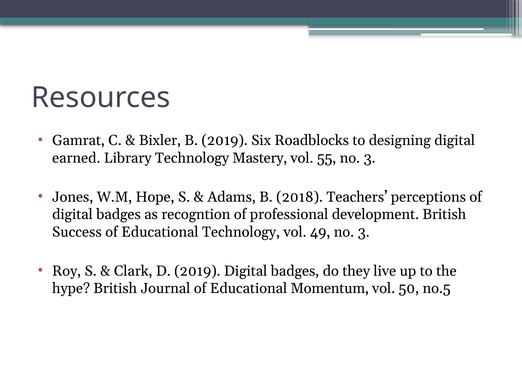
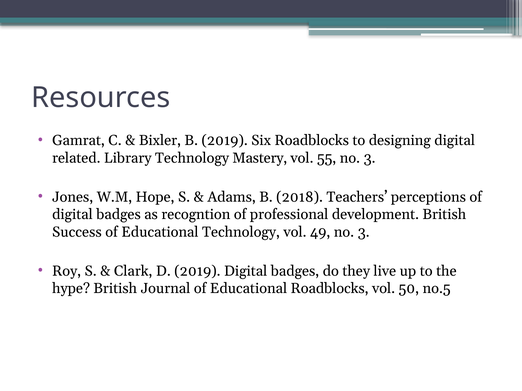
earned: earned -> related (76, 158)
Educational Momentum: Momentum -> Roadblocks (330, 289)
